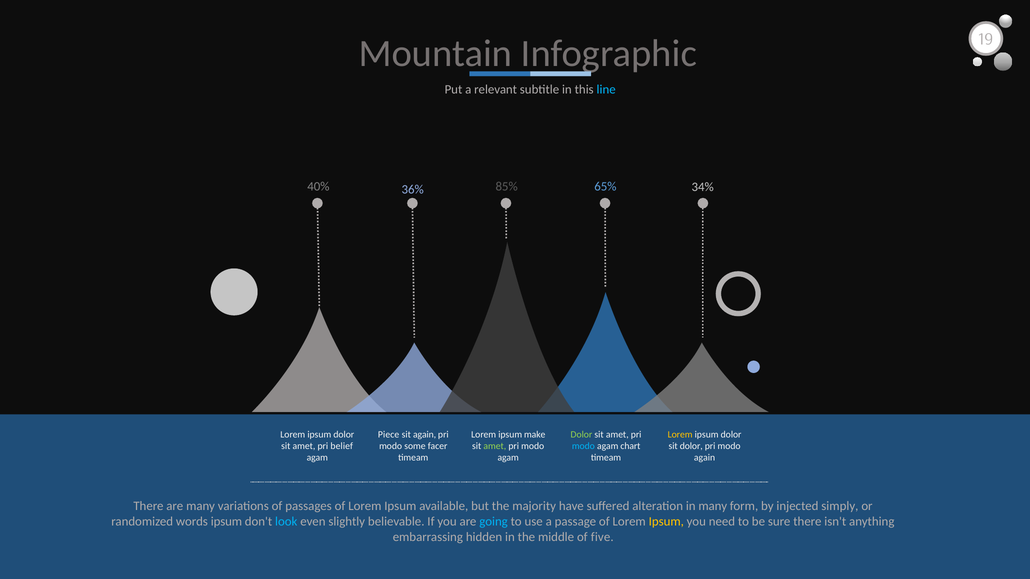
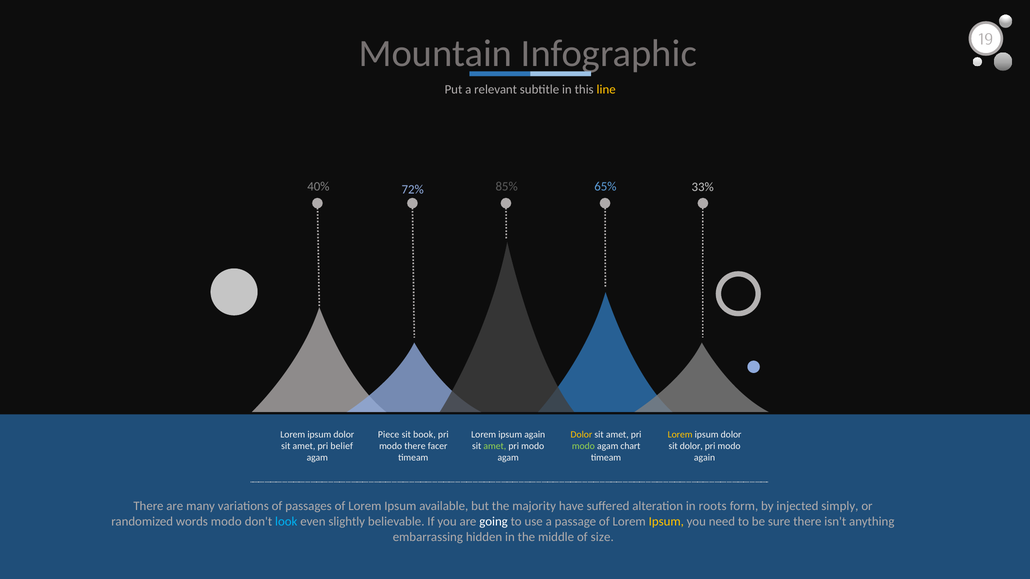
line colour: light blue -> yellow (606, 89)
34%: 34% -> 33% (703, 187)
36%: 36% -> 72% (413, 190)
sit again: again -> book (424, 435)
ipsum make: make -> again (535, 435)
Dolor colour: light green -> yellow (581, 435)
modo some: some -> there (415, 446)
modo colour: light blue -> light green (583, 446)
in many: many -> roots (713, 507)
words ipsum: ipsum -> modo (226, 522)
going colour: light blue -> white (494, 522)
five: five -> size (602, 537)
